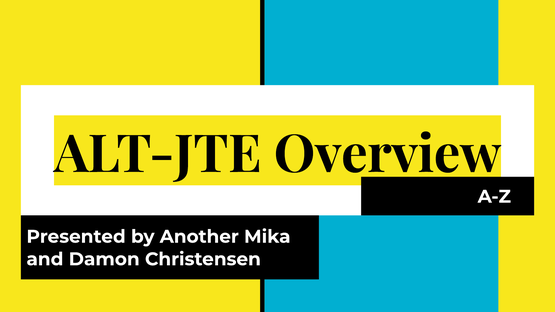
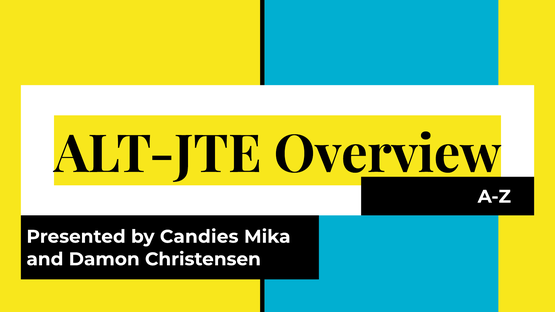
Another: Another -> Candies (199, 237)
